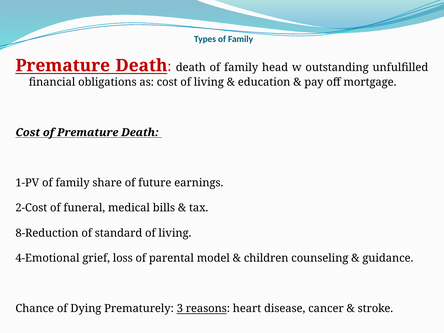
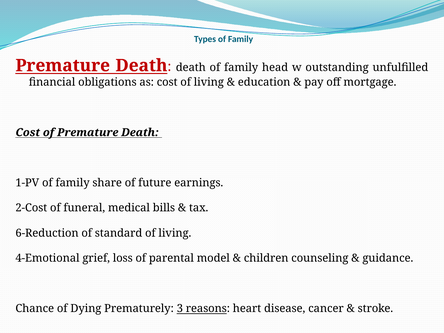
8-Reduction: 8-Reduction -> 6-Reduction (47, 233)
